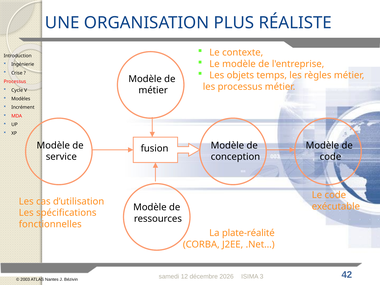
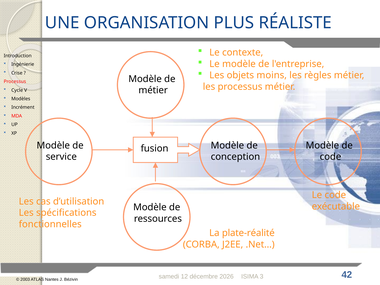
temps: temps -> moins (272, 75)
